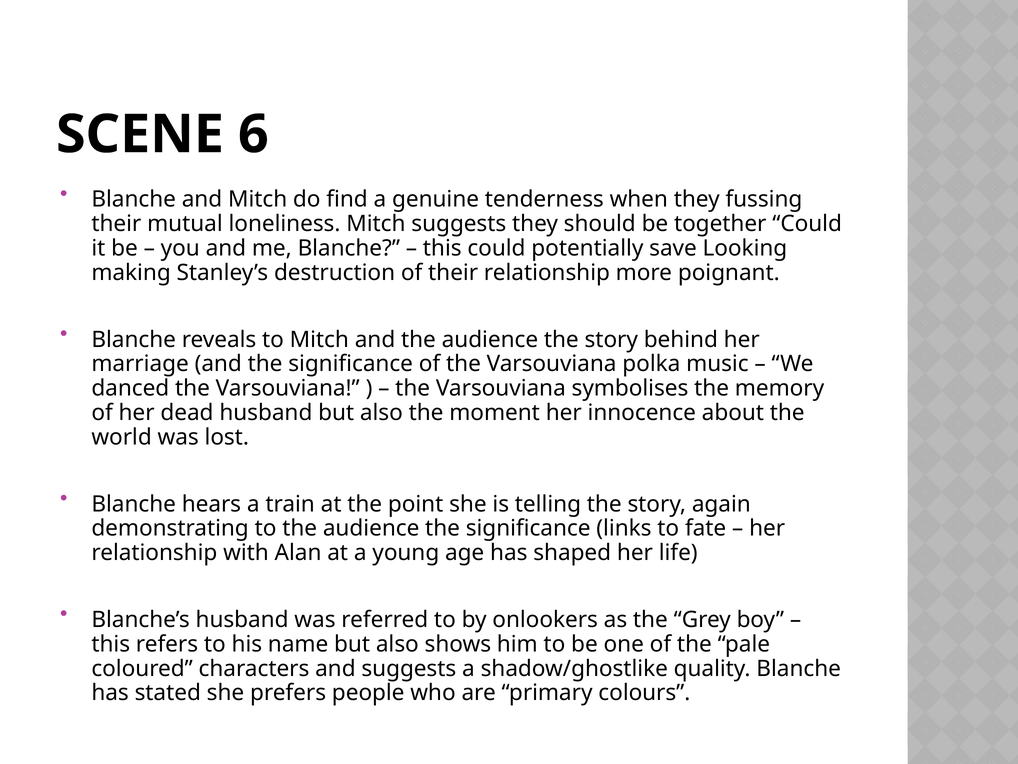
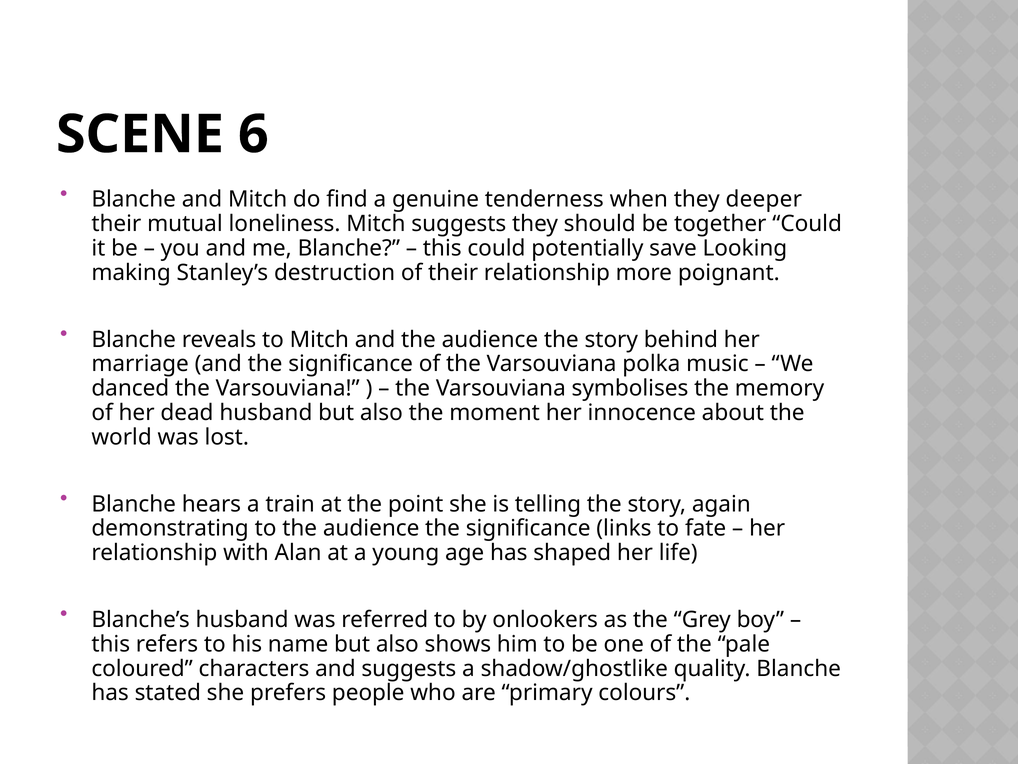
fussing: fussing -> deeper (764, 199)
